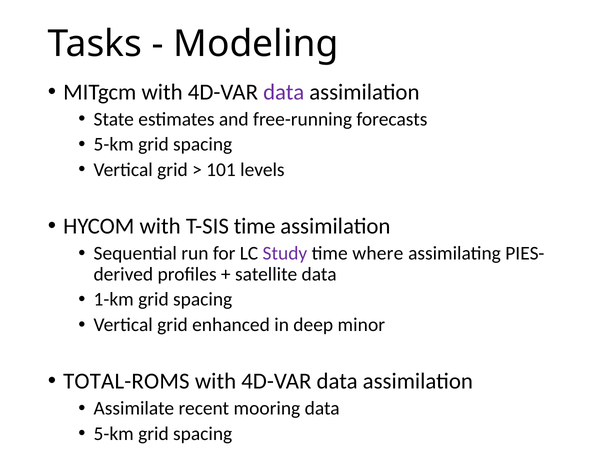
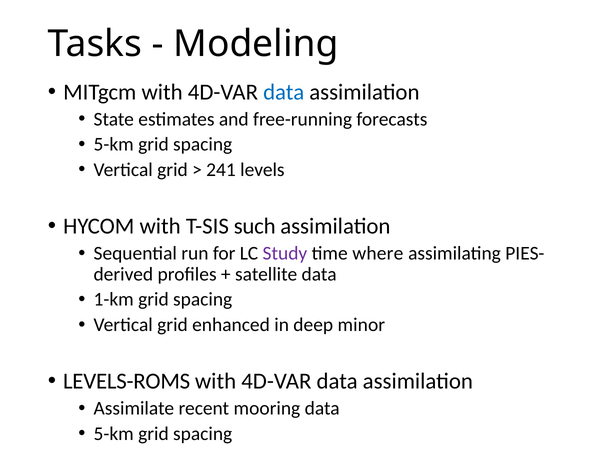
data colour: purple -> blue (284, 92)
101: 101 -> 241 (221, 170)
T-SIS time: time -> such (255, 226)
TOTAL-ROMS: TOTAL-ROMS -> LEVELS-ROMS (127, 381)
